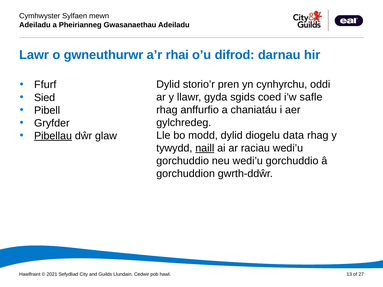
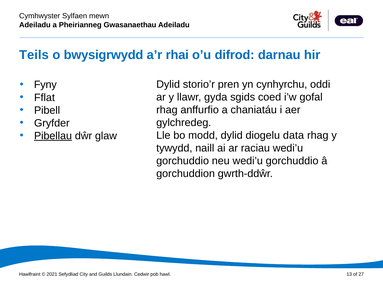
Lawr: Lawr -> Teils (34, 55)
gwneuthurwr: gwneuthurwr -> bwysigrwydd (104, 55)
Ffurf: Ffurf -> Fyny (45, 85)
Sied: Sied -> Fflat (44, 98)
safle: safle -> gofal (311, 97)
naill underline: present -> none (205, 148)
